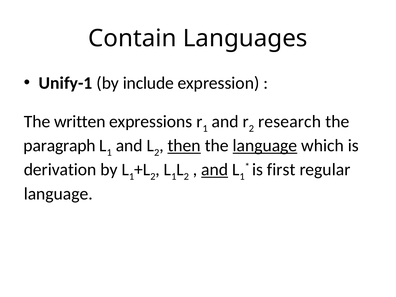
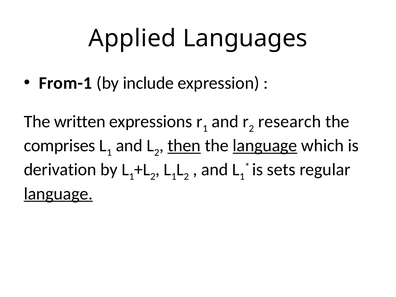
Contain: Contain -> Applied (132, 38)
Unify-1: Unify-1 -> From-1 (65, 83)
paragraph: paragraph -> comprises (60, 146)
and underline: present -> none (215, 170)
first: first -> sets (281, 170)
language underline: none -> present (58, 194)
